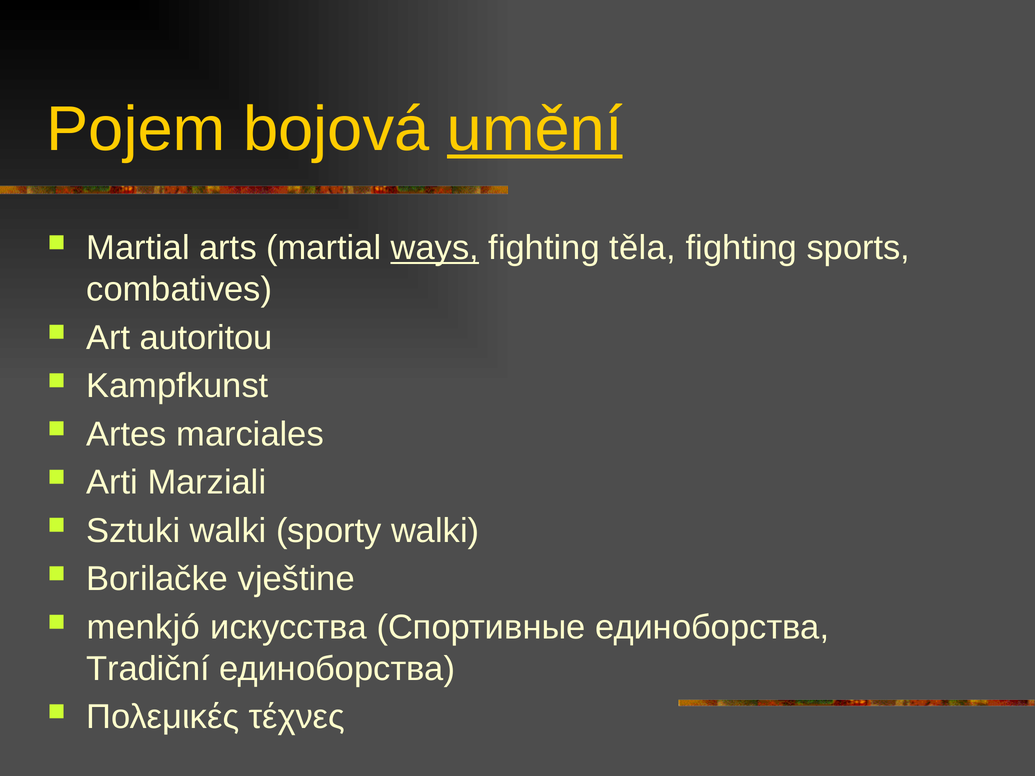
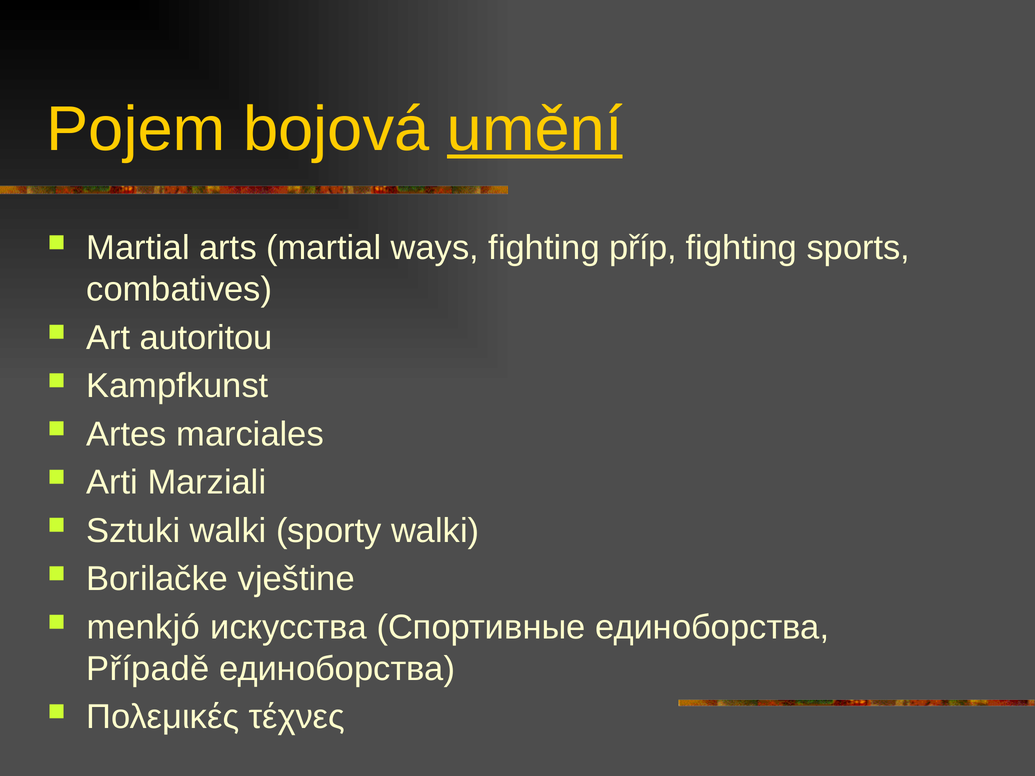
ways underline: present -> none (435, 248)
těla: těla -> příp (643, 248)
Tradiční: Tradiční -> Případě (148, 669)
